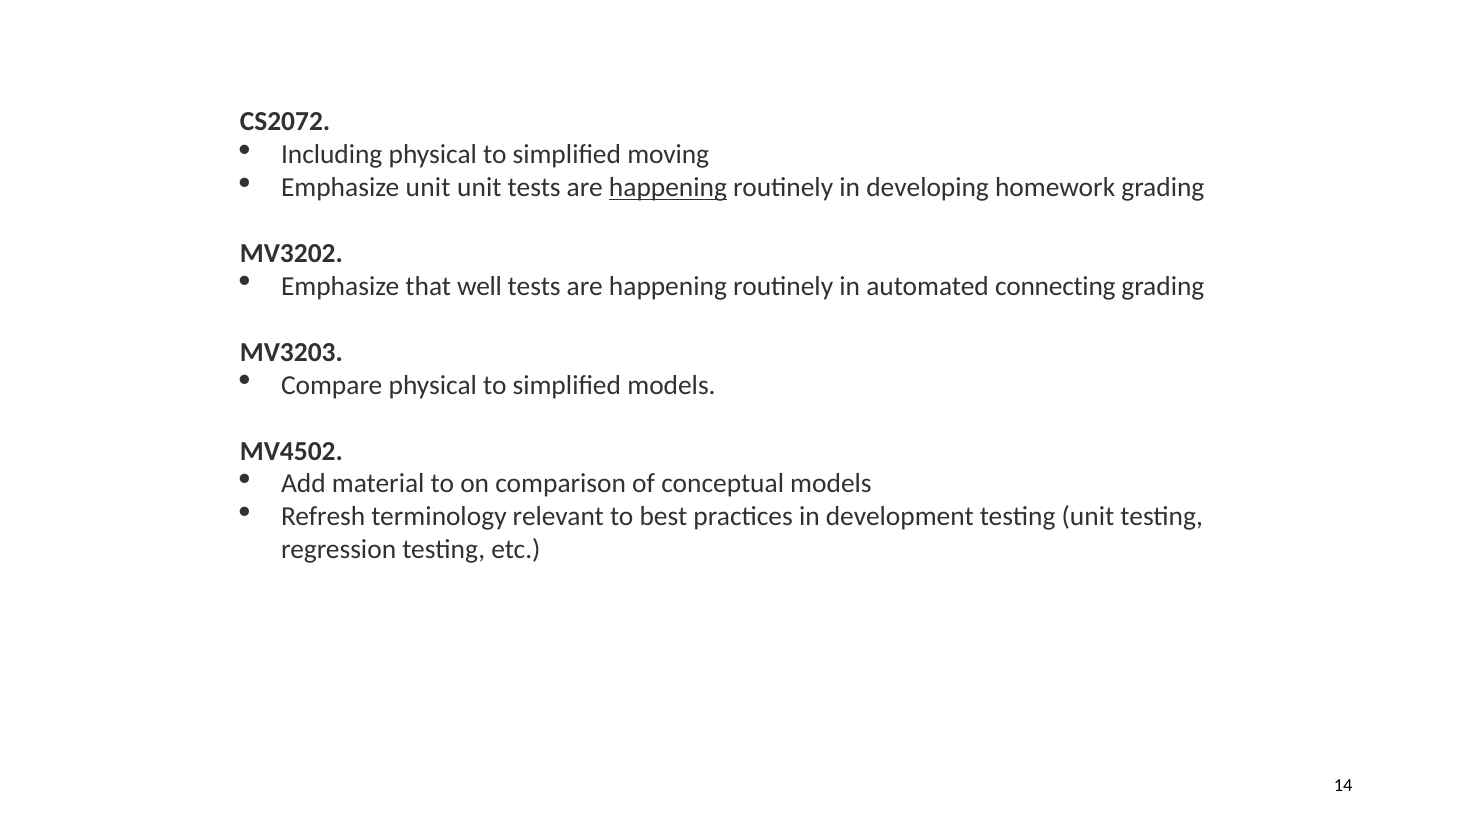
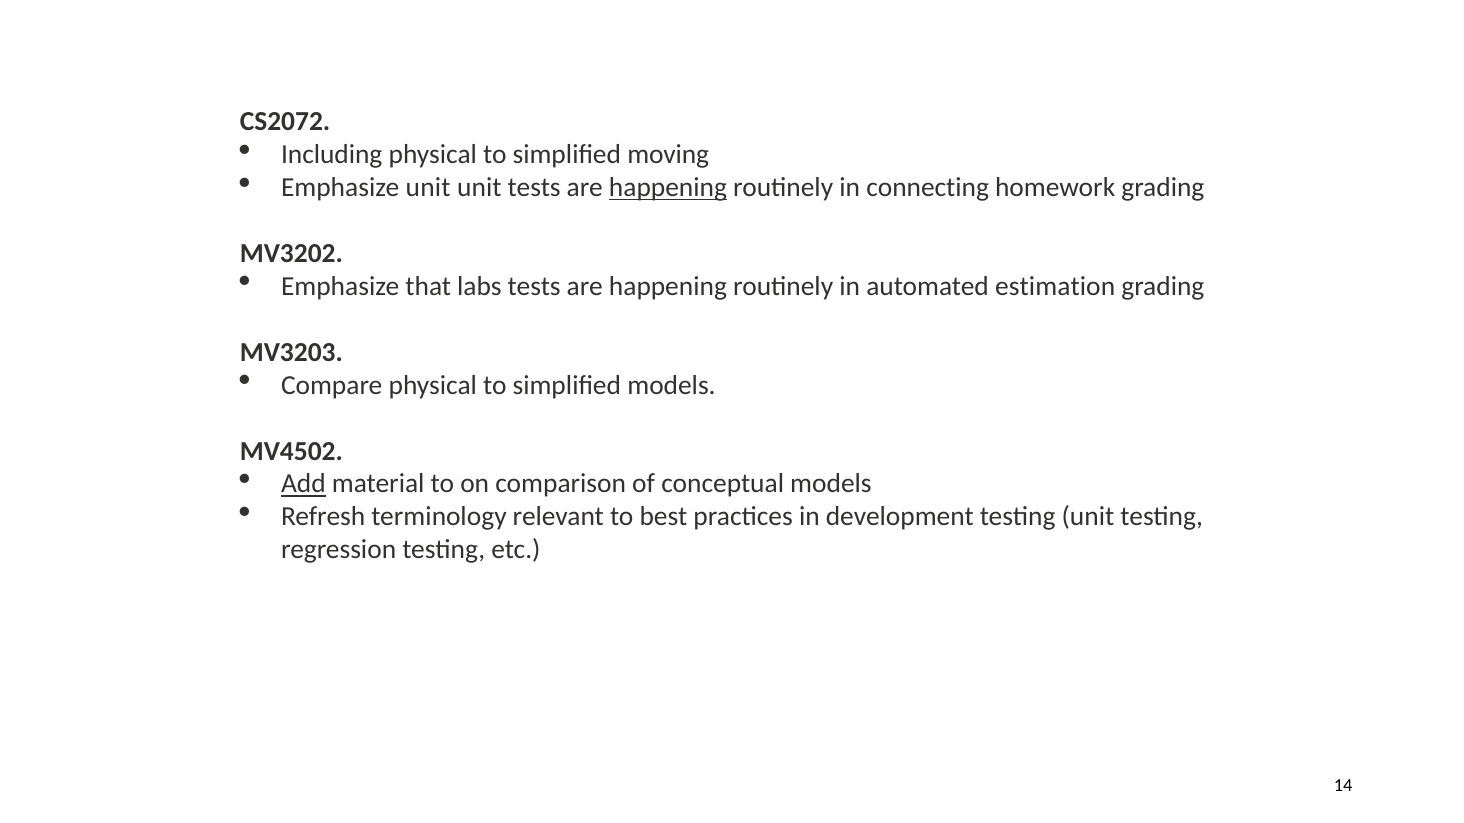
developing: developing -> connecting (928, 188)
well: well -> labs (479, 287)
connecting: connecting -> estimation (1055, 287)
Add underline: none -> present (303, 484)
